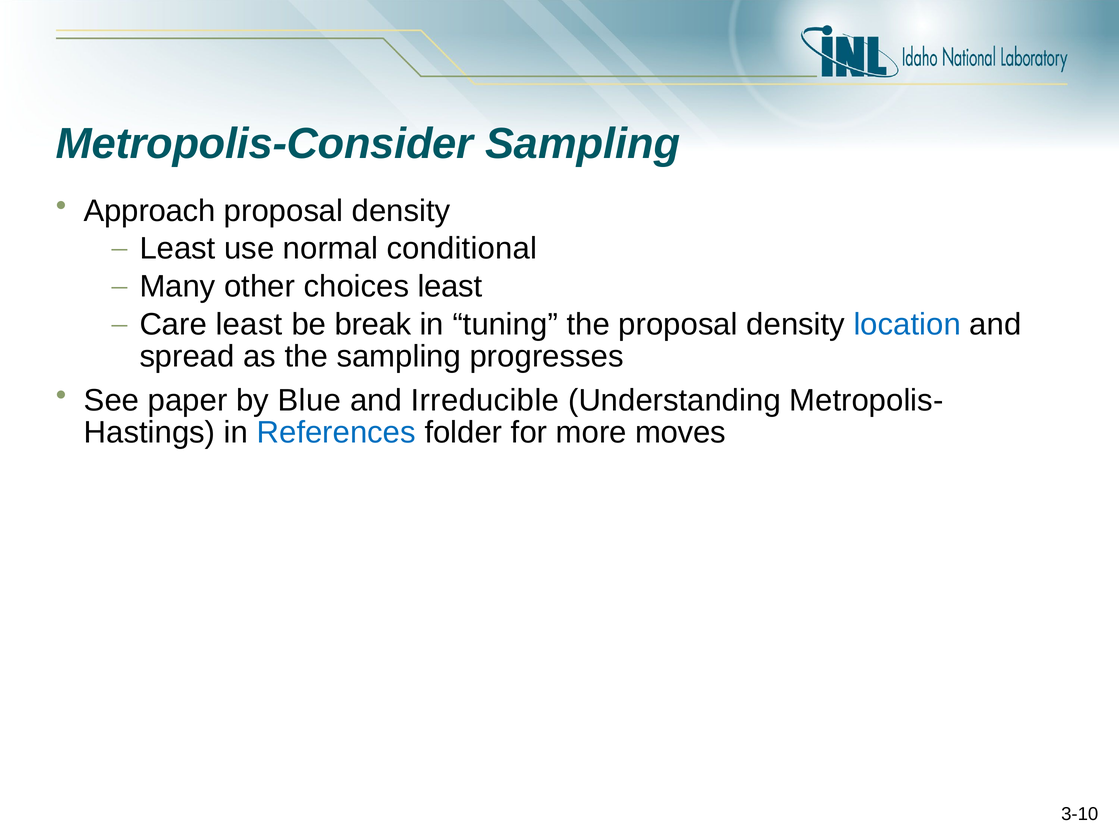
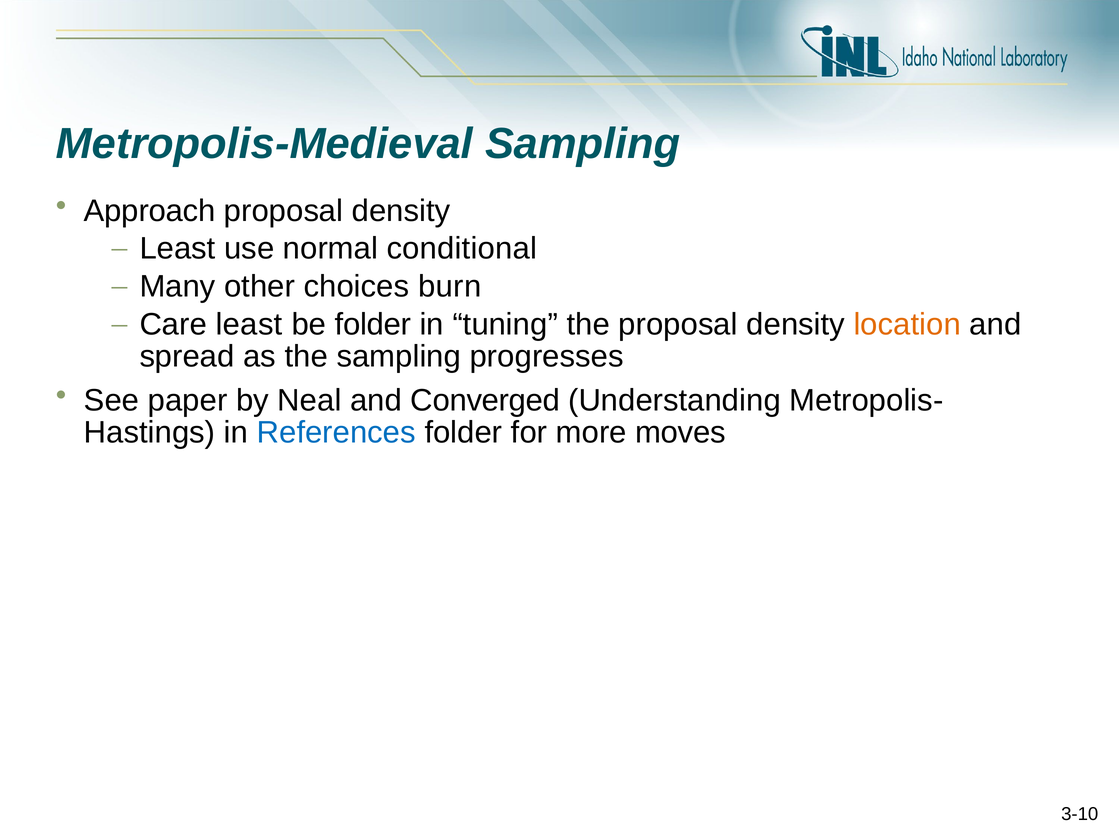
Metropolis-Consider: Metropolis-Consider -> Metropolis-Medieval (264, 144)
choices least: least -> burn (450, 287)
be break: break -> folder (373, 325)
location colour: blue -> orange (907, 325)
Blue: Blue -> Neal (310, 401)
Irreducible: Irreducible -> Converged (485, 401)
